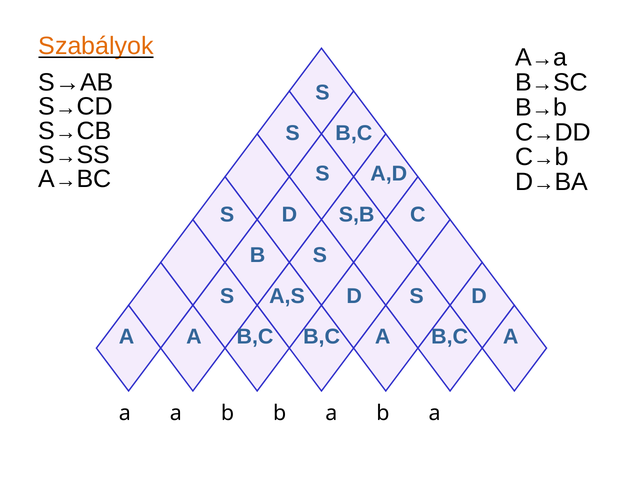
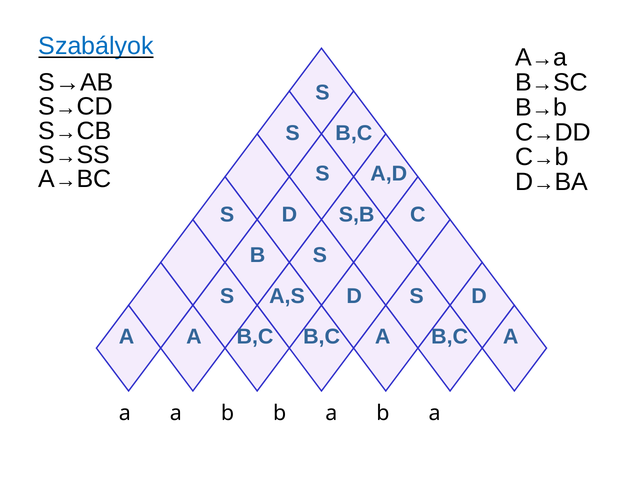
Szabályok colour: orange -> blue (96, 46)
